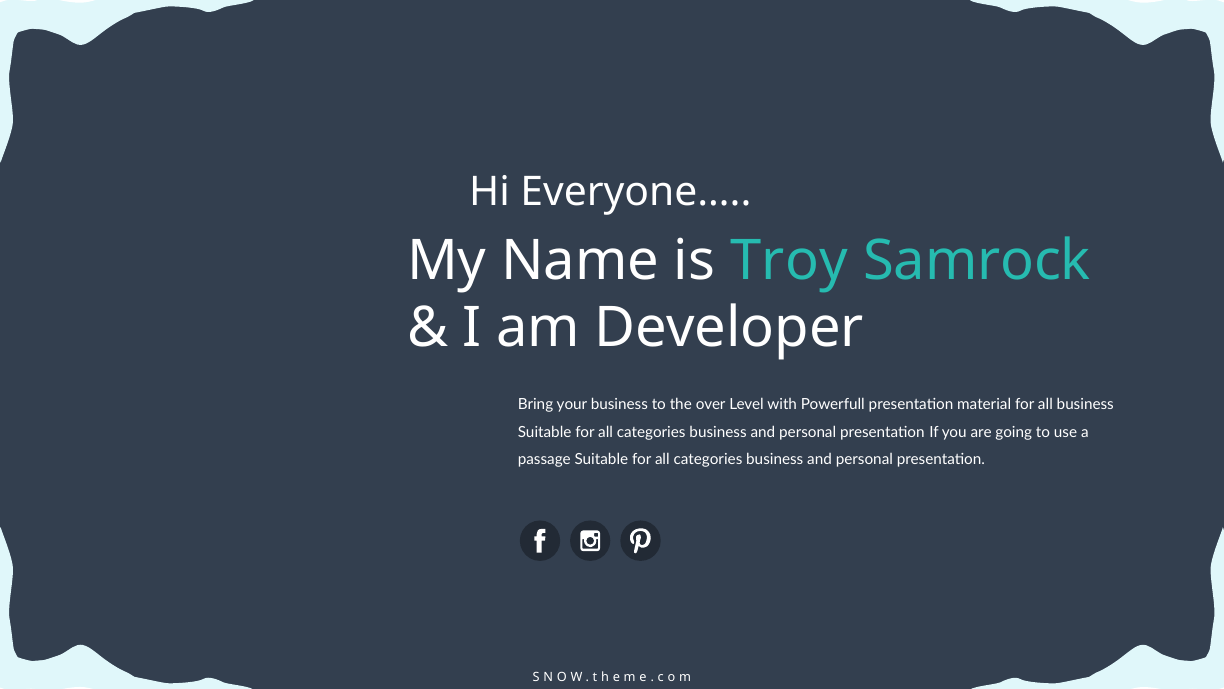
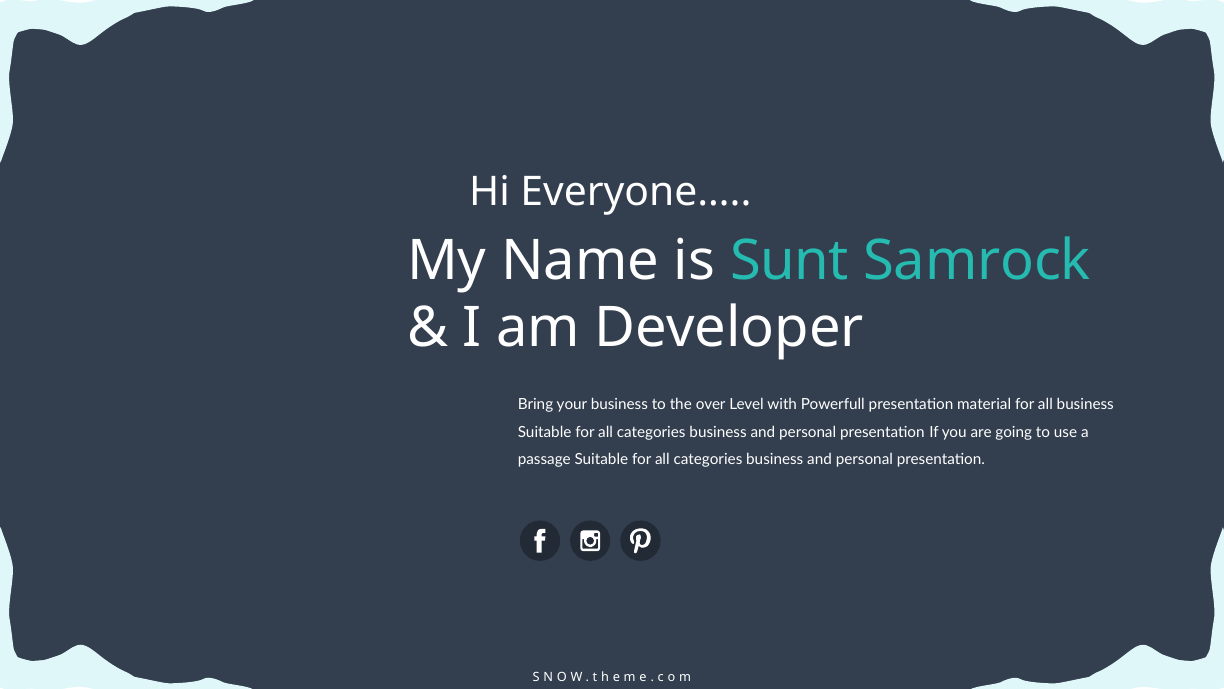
Troy: Troy -> Sunt (790, 261)
